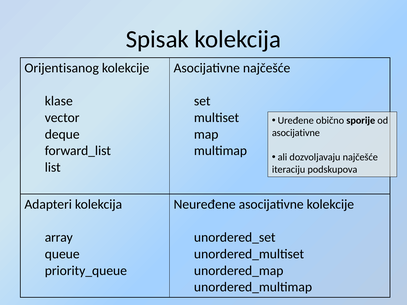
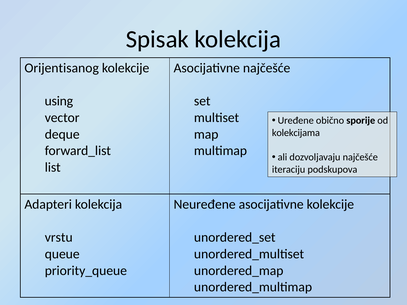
klase: klase -> using (59, 101)
asocijativne: asocijativne -> kolekcijama (296, 133)
array: array -> vrstu (59, 238)
